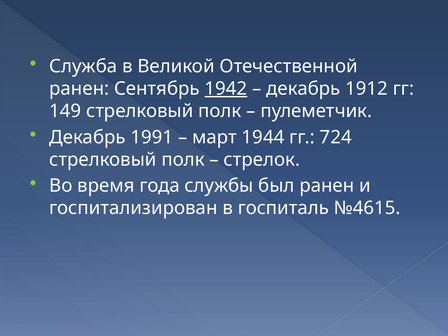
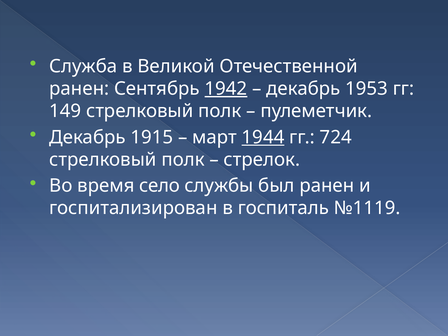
1912: 1912 -> 1953 (367, 89)
1991: 1991 -> 1915 (152, 137)
1944 underline: none -> present (263, 137)
года: года -> село (160, 186)
№4615: №4615 -> №1119 (367, 208)
